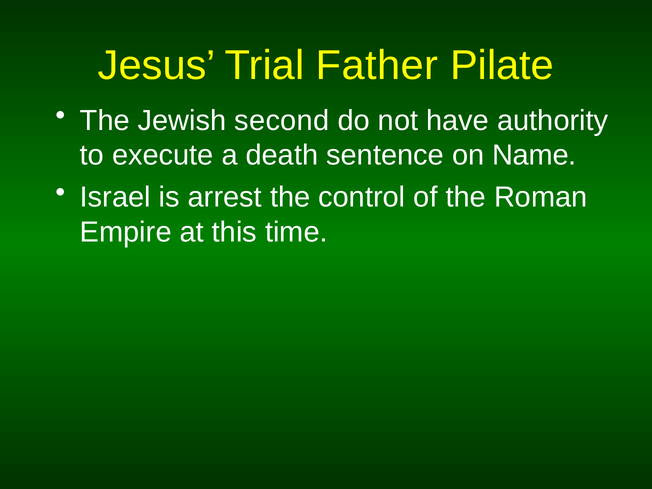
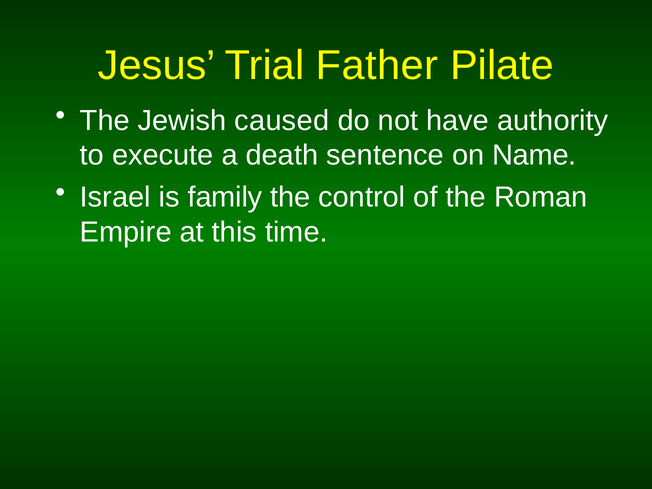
second: second -> caused (282, 120)
arrest: arrest -> family (225, 197)
